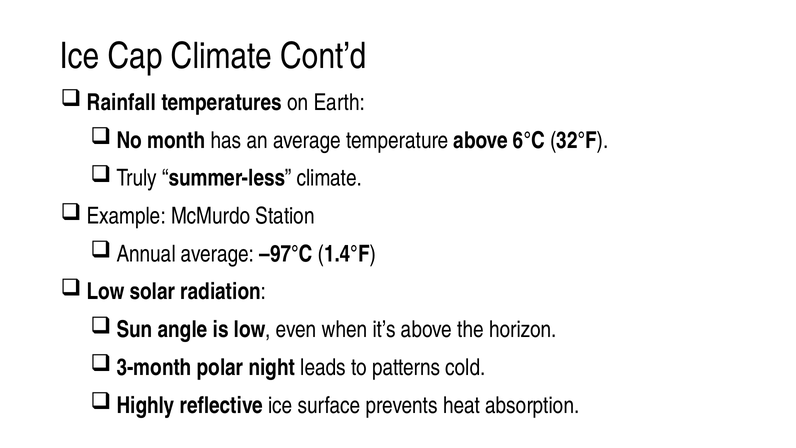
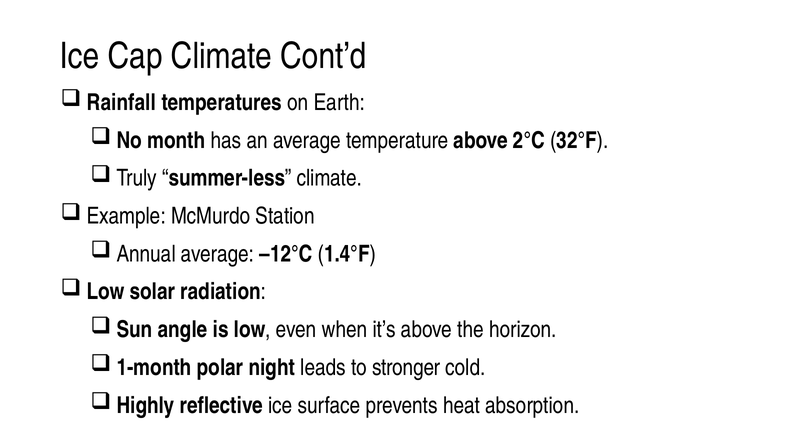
6°C: 6°C -> 2°C (529, 140)
–97°C: –97°C -> –12°C (286, 254)
3-month: 3-month -> 1-month (154, 367)
patterns: patterns -> stronger (406, 367)
